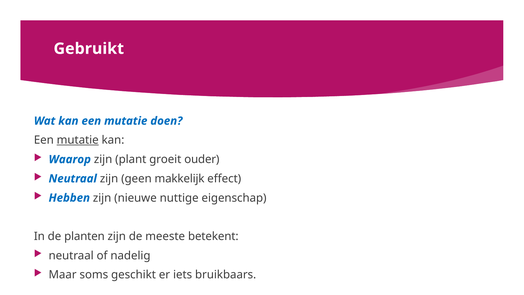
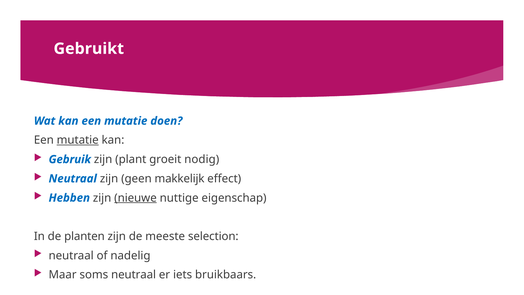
Waarop: Waarop -> Gebruik (70, 159)
ouder: ouder -> nodig (202, 159)
nieuwe underline: none -> present (135, 198)
betekent: betekent -> selection (213, 236)
soms geschikt: geschikt -> neutraal (134, 275)
